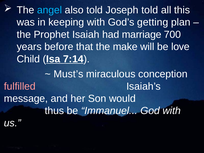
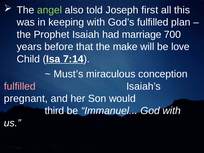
angel colour: light blue -> light green (50, 10)
Joseph told: told -> first (150, 10)
God’s getting: getting -> fulfilled (153, 22)
message: message -> pregnant (26, 99)
thus: thus -> third (54, 111)
